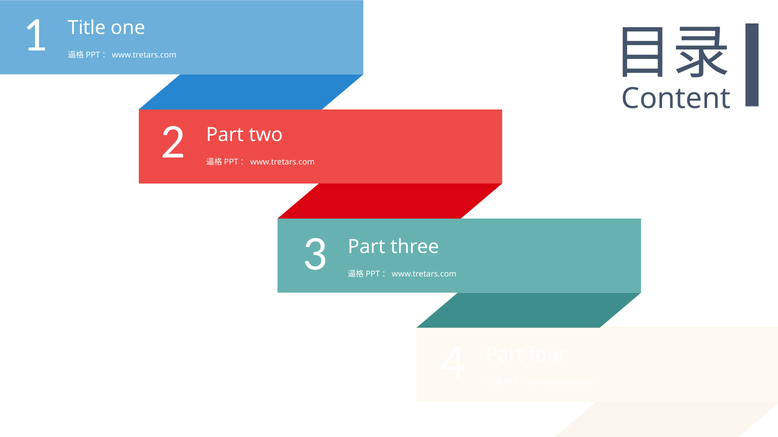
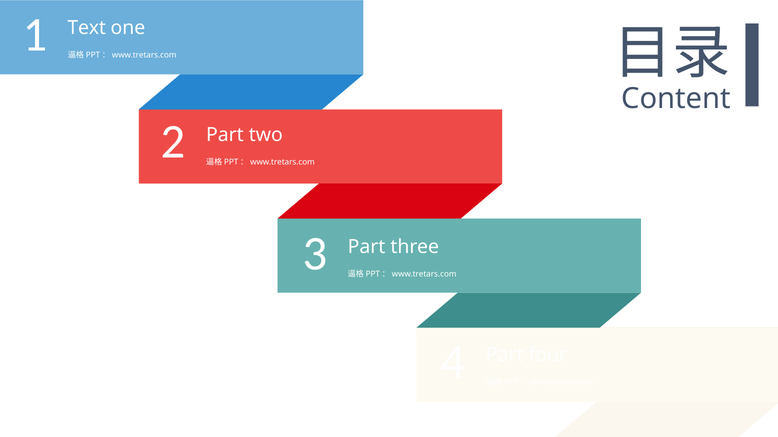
Title: Title -> Text (87, 28)
